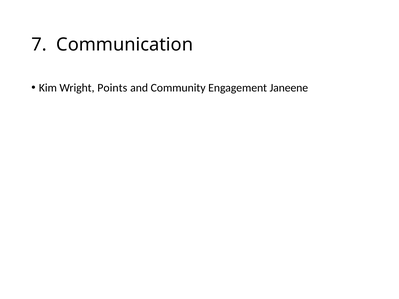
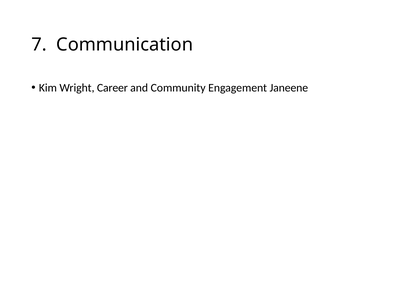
Points: Points -> Career (112, 88)
